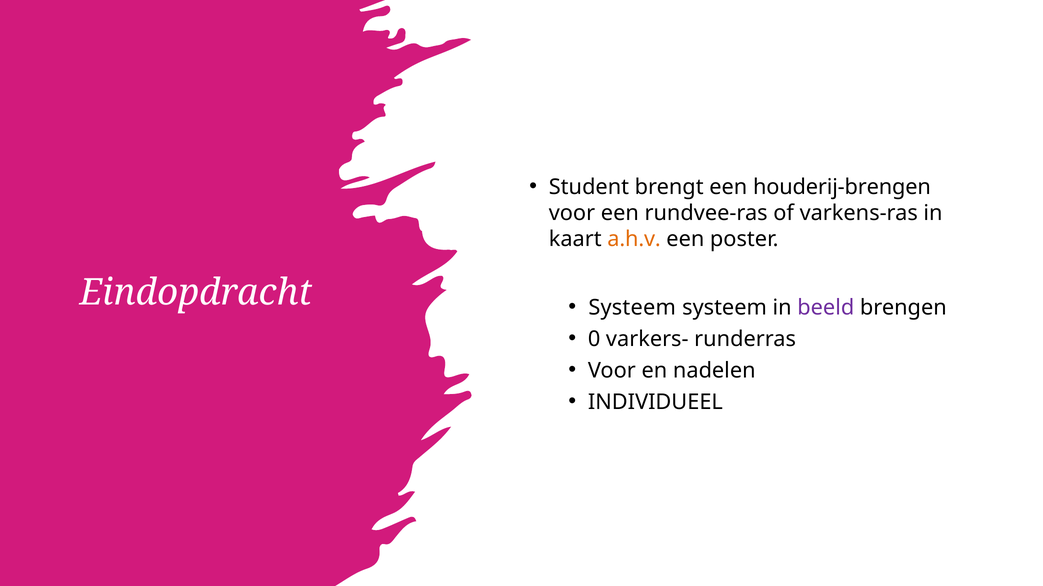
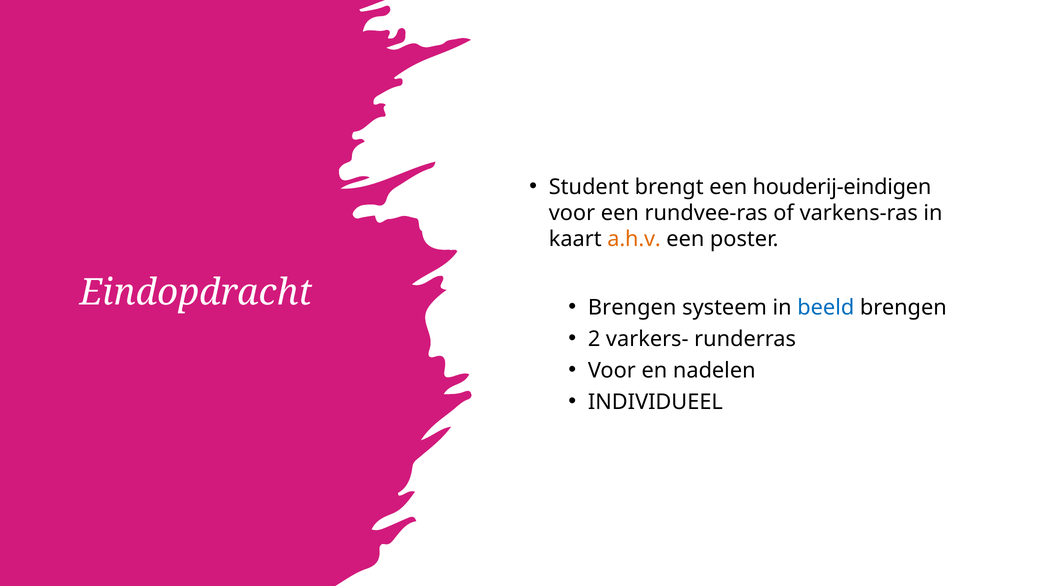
houderij-brengen: houderij-brengen -> houderij-eindigen (842, 187)
Systeem: Systeem -> Brengen (632, 308)
beeld colour: purple -> blue (826, 308)
0: 0 -> 2 (594, 339)
